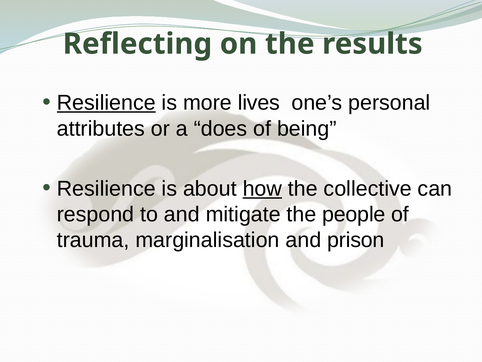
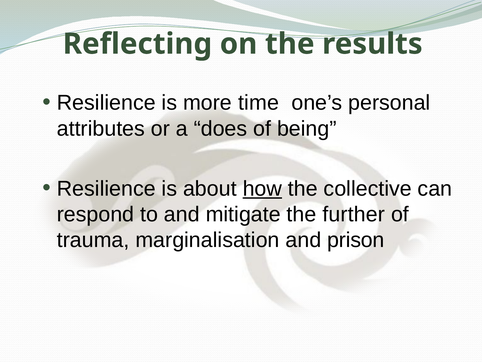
Resilience underline: present -> none (106, 103)
lives: lives -> time (259, 103)
people: people -> further (354, 214)
